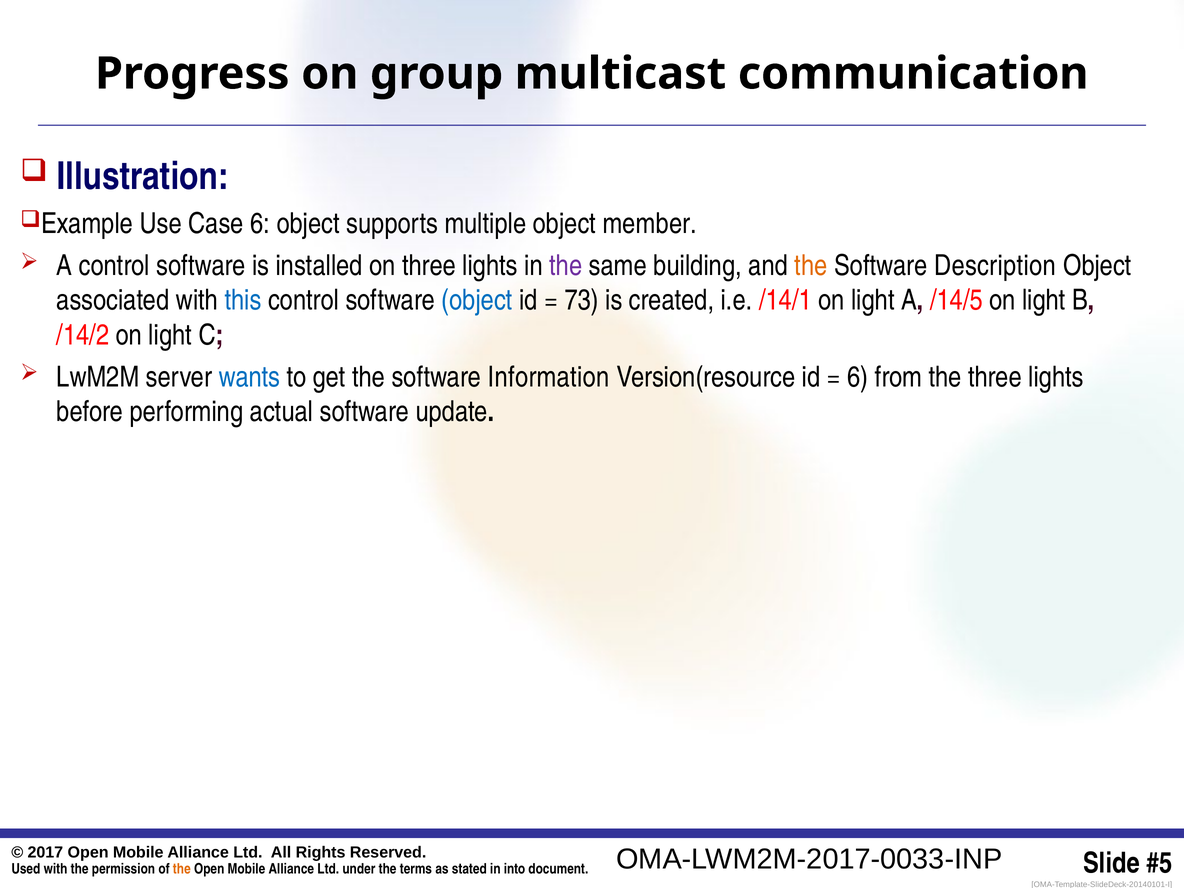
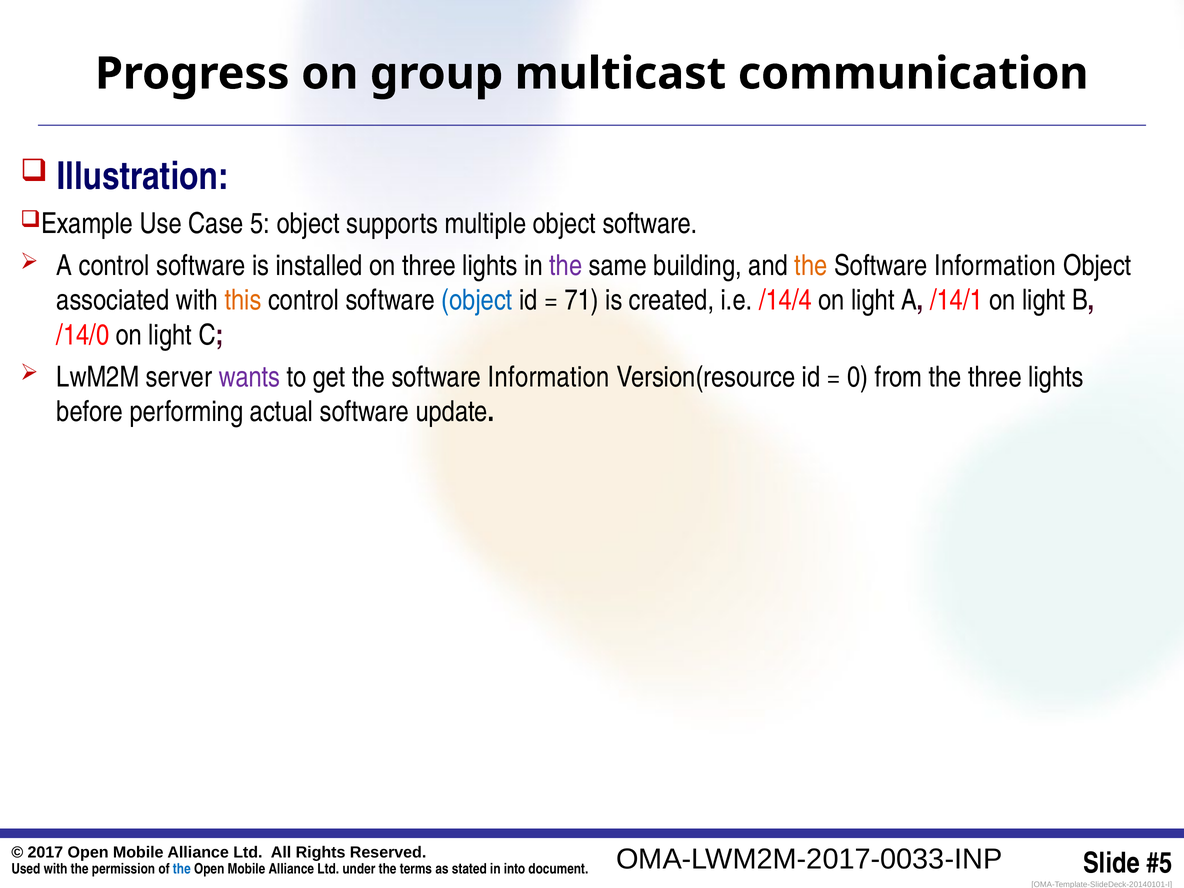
Case 6: 6 -> 5 (260, 224)
object member: member -> software (650, 224)
Description: Description -> Information (995, 266)
this colour: blue -> orange (243, 300)
73: 73 -> 71 (582, 300)
/14/1: /14/1 -> /14/4 (785, 300)
/14/5: /14/5 -> /14/1 (956, 300)
/14/2: /14/2 -> /14/0 (83, 335)
wants colour: blue -> purple (249, 377)
6: 6 -> 0 (858, 377)
the colour: orange -> blue (182, 869)
